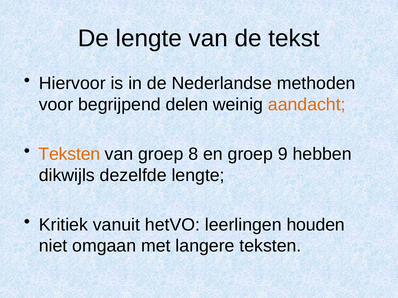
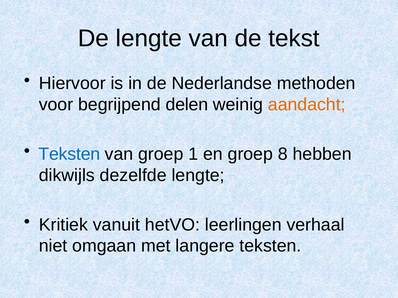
Teksten colour: orange -> blue (69, 154)
8: 8 -> 1 (193, 154)
9: 9 -> 8 (283, 154)
houden: houden -> verhaal (316, 225)
